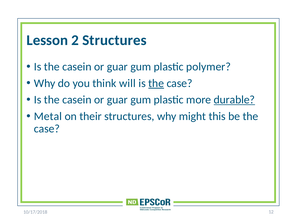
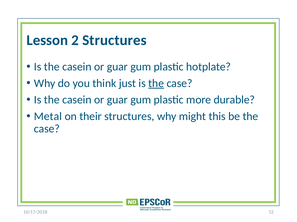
polymer: polymer -> hotplate (209, 67)
will: will -> just (127, 84)
durable underline: present -> none (234, 100)
